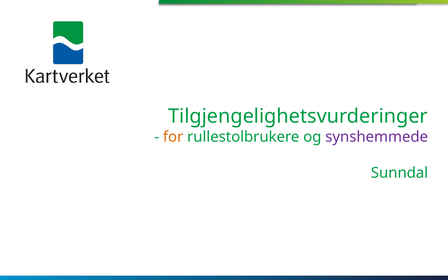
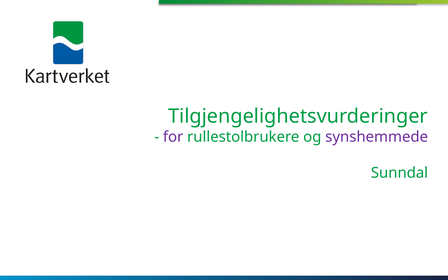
for colour: orange -> purple (173, 137)
